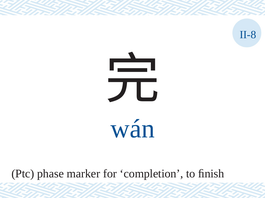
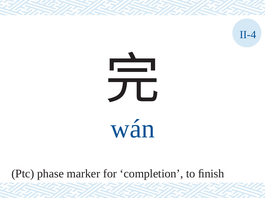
II-8: II-8 -> II-4 (248, 35)
